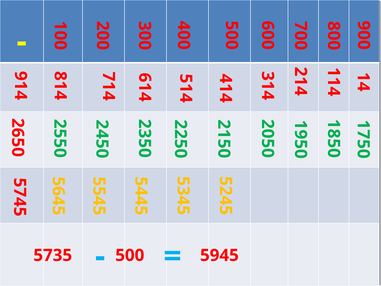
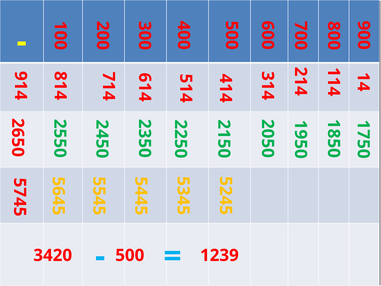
5735: 5735 -> 3420 (53, 255)
5945: 5945 -> 1239 (219, 255)
